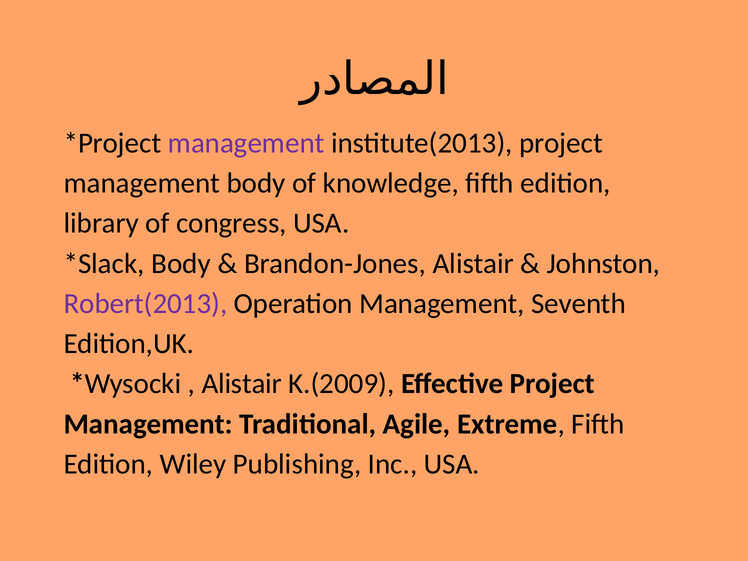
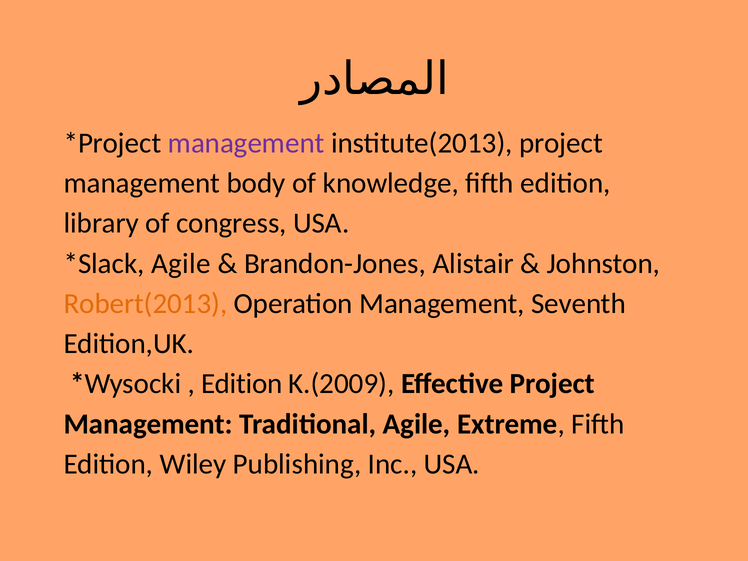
Body: Body -> Agile (181, 263)
Robert(2013 colour: purple -> orange (145, 304)
Alistair: Alistair -> Edition (242, 384)
